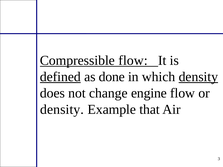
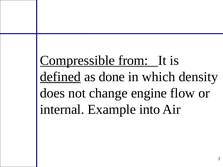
Compressible flow: flow -> from (133, 60)
density underline: present -> none (198, 77)
density: density -> internal (62, 110)
that: that -> into (150, 110)
